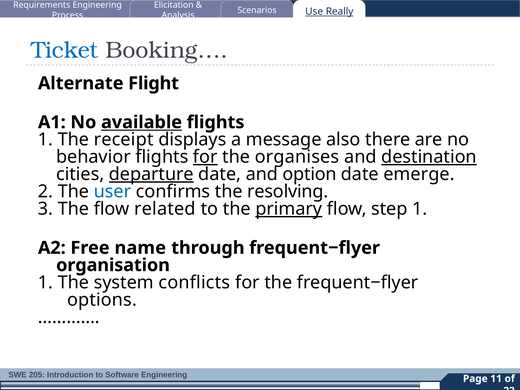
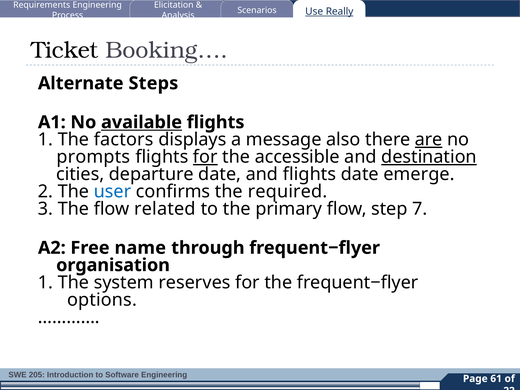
Ticket colour: blue -> black (65, 50)
Flight: Flight -> Steps (153, 83)
receipt: receipt -> factors (124, 140)
are underline: none -> present (429, 140)
behavior: behavior -> prompts (93, 157)
organises: organises -> accessible (297, 157)
departure underline: present -> none (151, 174)
and option: option -> flights (309, 174)
resolving: resolving -> required (288, 192)
primary underline: present -> none (289, 209)
step 1: 1 -> 7 (420, 209)
conflicts: conflicts -> reserves (194, 282)
11: 11 -> 61 (496, 379)
